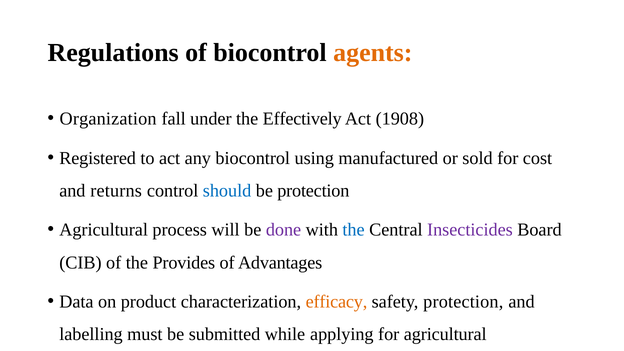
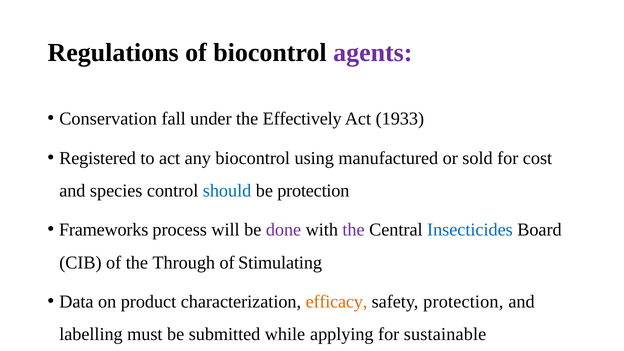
agents colour: orange -> purple (373, 52)
Organization: Organization -> Conservation (108, 119)
1908: 1908 -> 1933 (400, 119)
returns: returns -> species (116, 191)
Agricultural: Agricultural -> Frameworks (104, 230)
the colour: blue -> purple (354, 230)
Insecticides colour: purple -> blue (470, 230)
Provides: Provides -> Through (184, 263)
Advantages: Advantages -> Stimulating (280, 263)
for agricultural: agricultural -> sustainable (445, 334)
